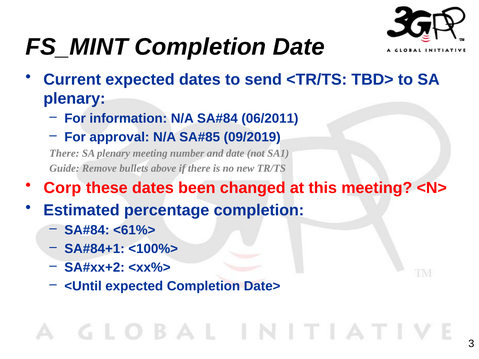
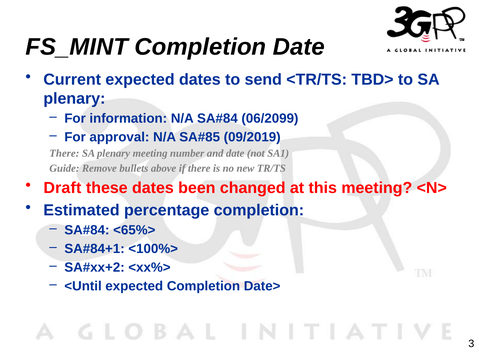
06/2011: 06/2011 -> 06/2099 (270, 119)
Corp: Corp -> Draft (62, 188)
<61%>: <61%> -> <65%> (134, 230)
